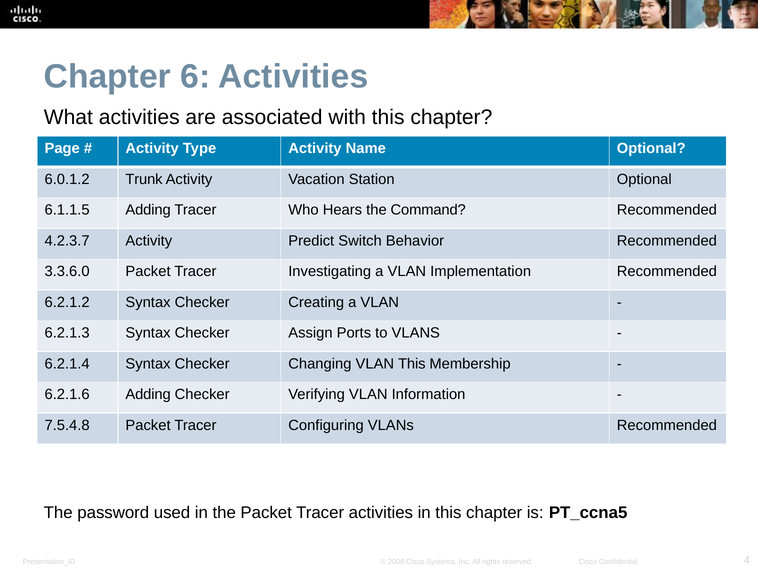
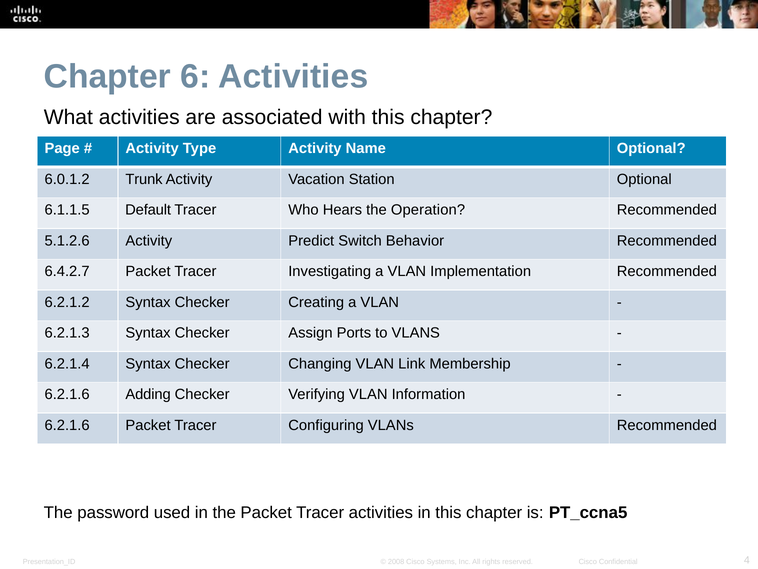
6.1.1.5 Adding: Adding -> Default (148, 210)
Command: Command -> Operation (428, 210)
4.2.3.7: 4.2.3.7 -> 5.1.2.6 (67, 241)
3.3.6.0: 3.3.6.0 -> 6.4.2.7 (67, 271)
VLAN This: This -> Link (412, 364)
7.5.4.8: 7.5.4.8 -> 6.2.1.6 (67, 425)
